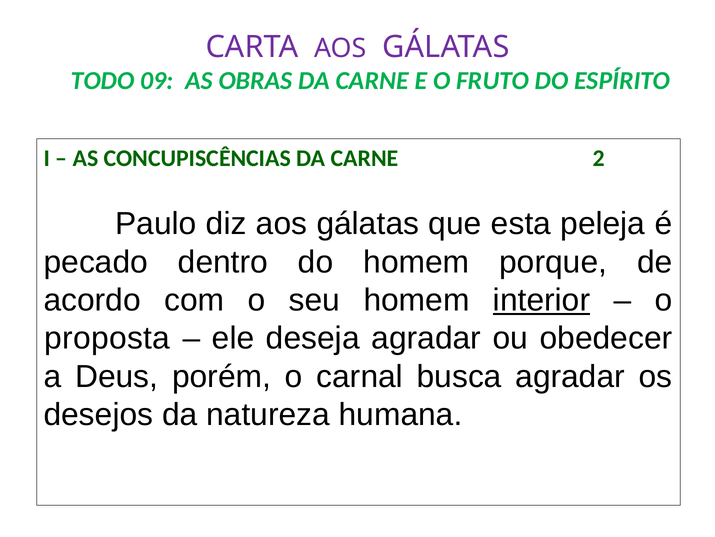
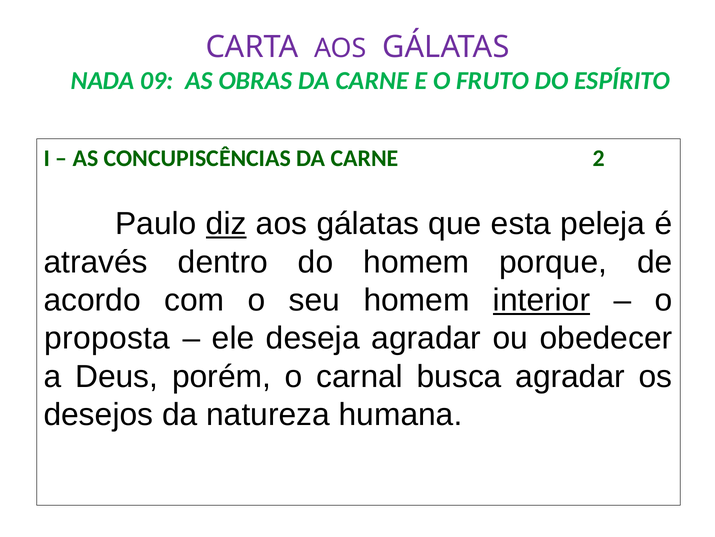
TODO: TODO -> NADA (103, 81)
diz underline: none -> present (226, 223)
pecado: pecado -> através (96, 262)
